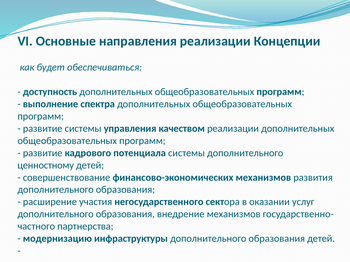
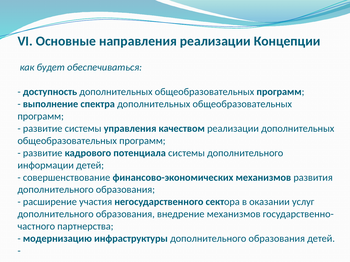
ценностному: ценностному -> информации (46, 165)
